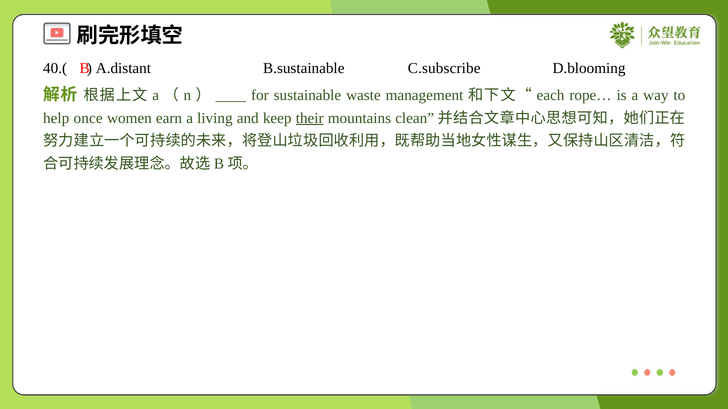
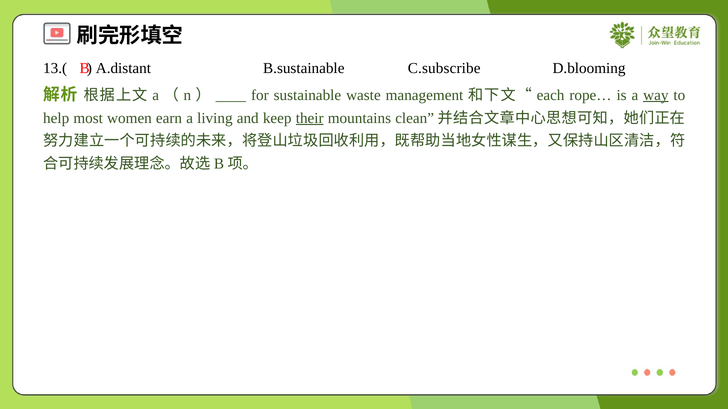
40.(: 40.( -> 13.( (55, 68)
way underline: none -> present (656, 95)
once: once -> most (88, 118)
